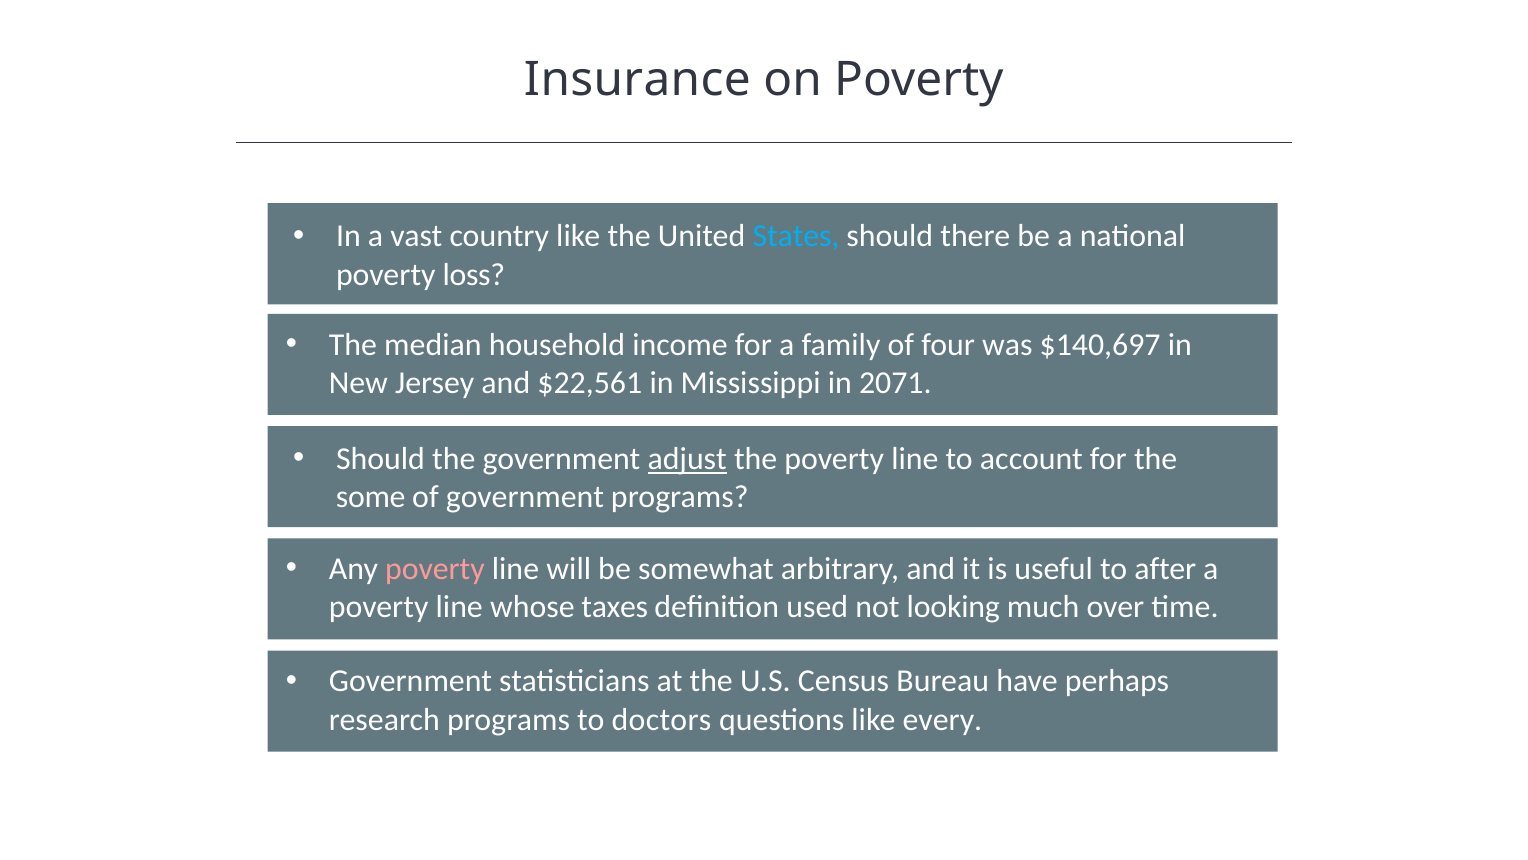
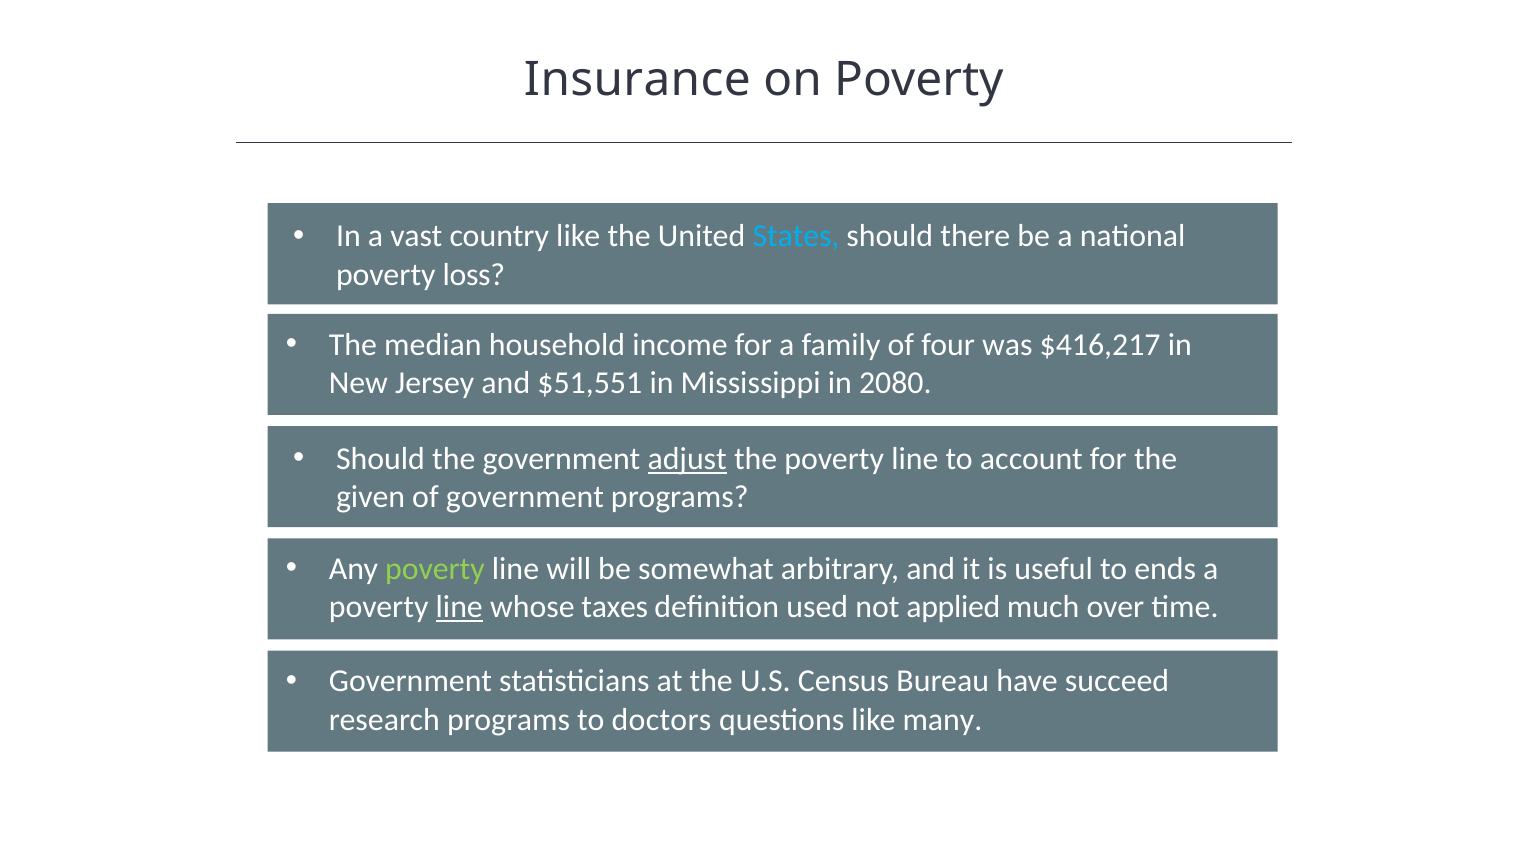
$140,697: $140,697 -> $416,217 (1100, 344)
$22,561: $22,561 -> $51,551 (590, 383)
2071: 2071 -> 2080 (895, 383)
some: some -> given (371, 497)
poverty colour: pink -> light green (435, 569)
after: after -> ends (1165, 569)
line underline: none -> present (459, 607)
looking: looking -> applied (953, 607)
perhaps: perhaps -> succeed (1117, 681)
every: every -> many (942, 719)
